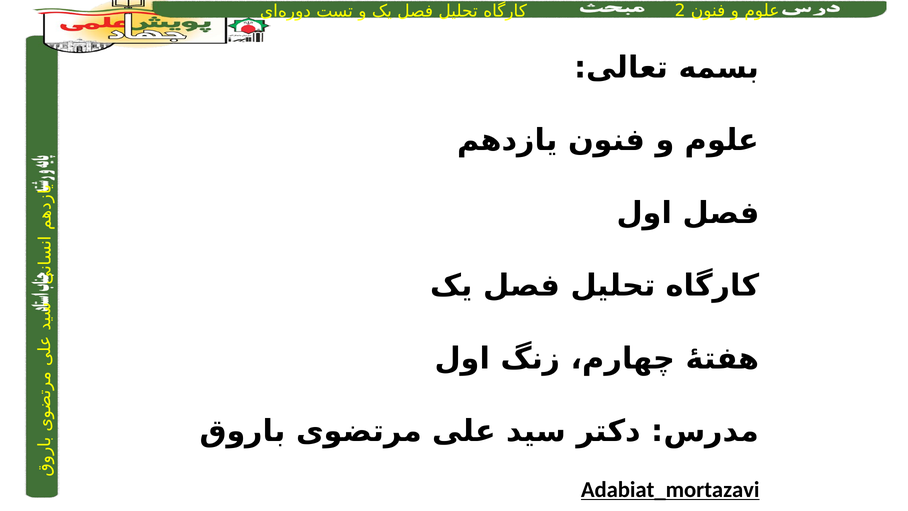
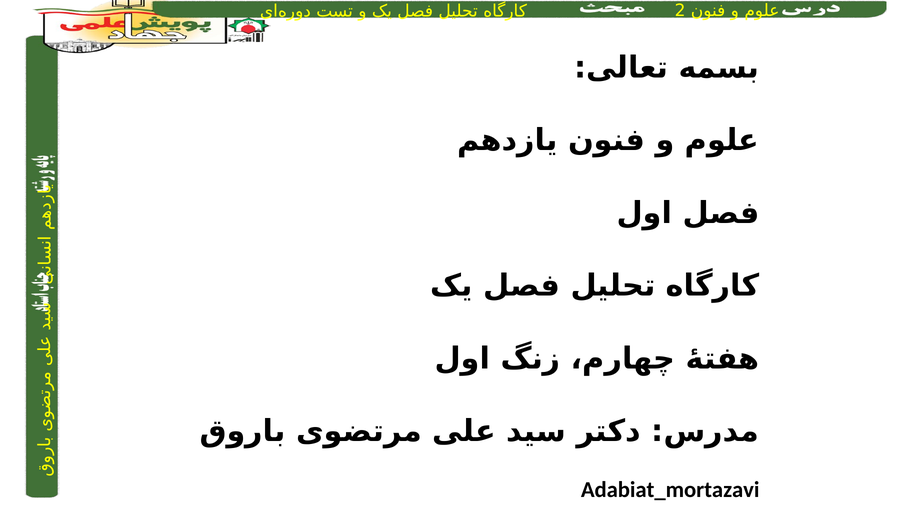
Adabiat_mortazavi underline: present -> none (670, 490)
